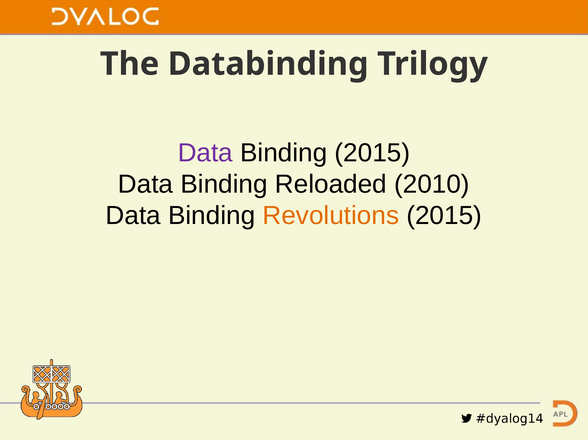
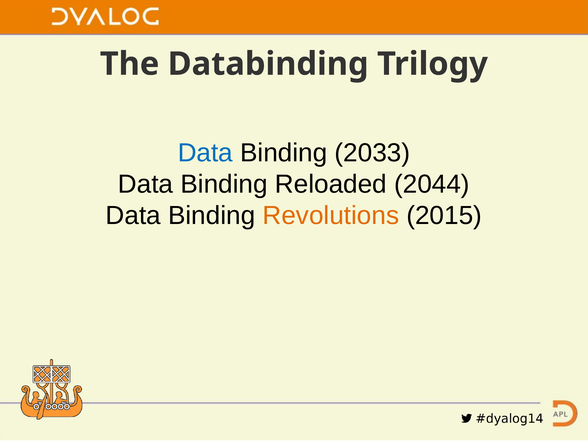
Data colour: purple -> blue (205, 153)
Binding 2015: 2015 -> 2033 (372, 153)
2010: 2010 -> 2044 (432, 184)
